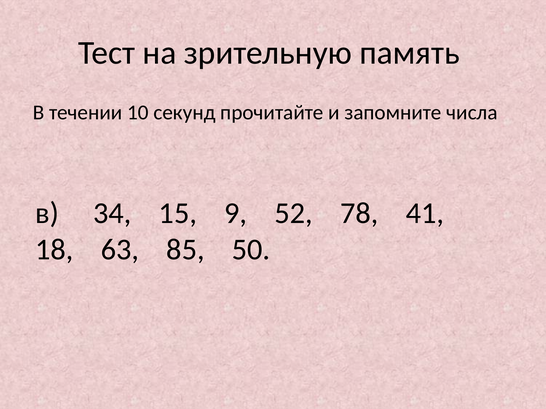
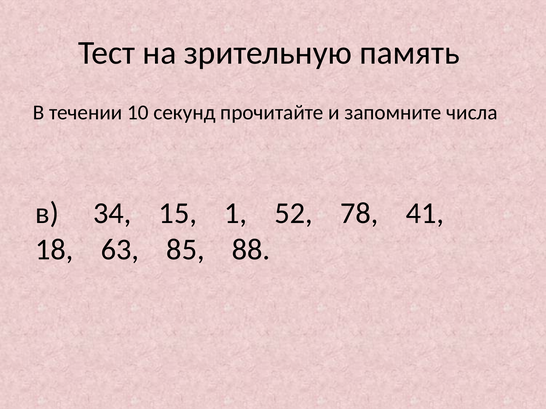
9: 9 -> 1 (236, 214)
50: 50 -> 88 (251, 250)
